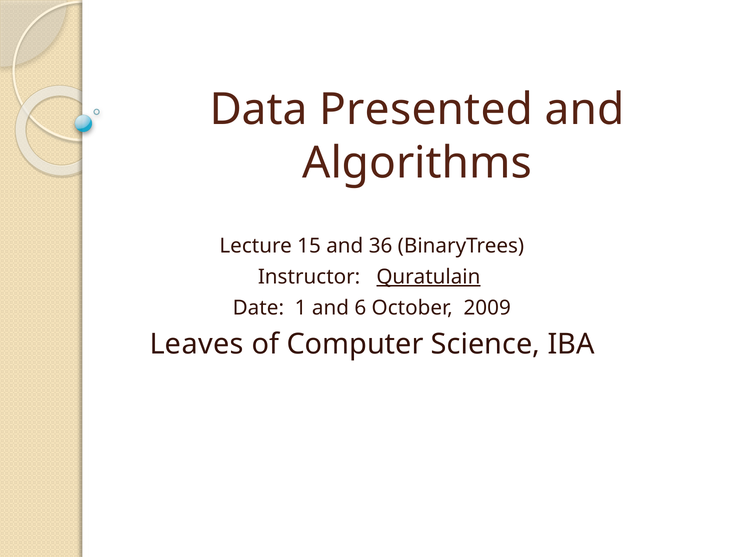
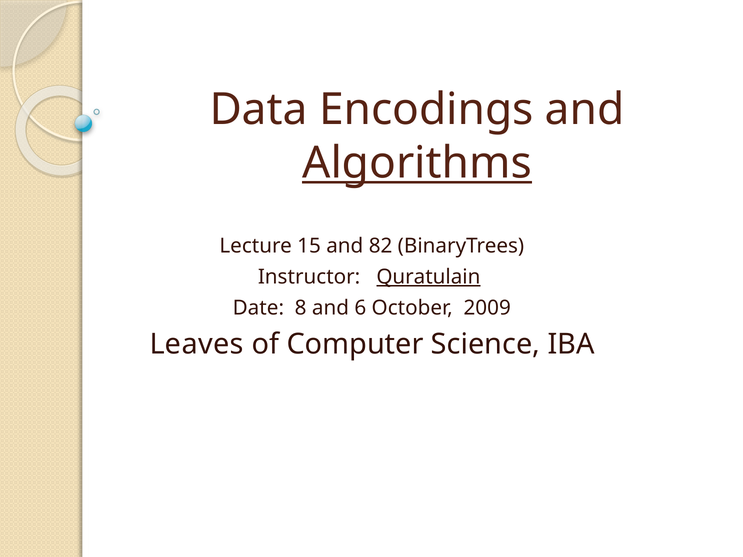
Presented: Presented -> Encodings (426, 110)
Algorithms underline: none -> present (417, 163)
36: 36 -> 82 (381, 246)
1: 1 -> 8 (301, 308)
